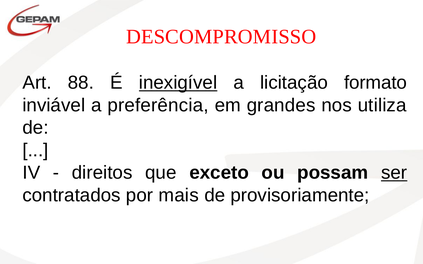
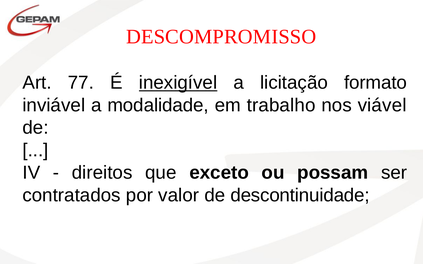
88: 88 -> 77 (81, 83)
preferência: preferência -> modalidade (158, 105)
grandes: grandes -> trabalho (281, 105)
utiliza: utiliza -> viável (382, 105)
ser underline: present -> none (394, 173)
mais: mais -> valor (179, 196)
provisoriamente: provisoriamente -> descontinuidade (300, 196)
